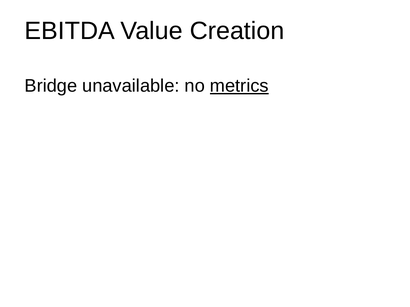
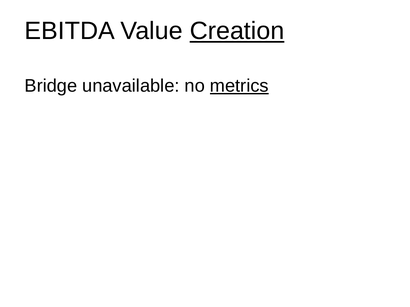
Creation underline: none -> present (237, 31)
